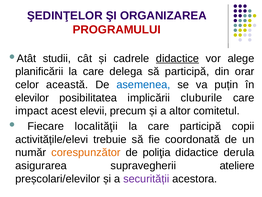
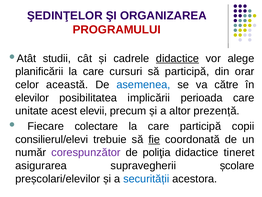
delega: delega -> cursuri (126, 71)
puțin: puțin -> către (226, 84)
cluburile: cluburile -> perioada (202, 98)
impact: impact -> unitate (32, 111)
comitetul: comitetul -> prezență (217, 111)
localităţii: localităţii -> colectare (96, 126)
activitățile/elevi: activitățile/elevi -> consilierul/elevi (52, 139)
fie underline: none -> present (154, 139)
corespunzător colour: orange -> purple (86, 152)
derula: derula -> tineret (239, 152)
ateliere: ateliere -> școlare (237, 165)
securității colour: purple -> blue (146, 178)
